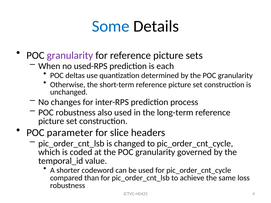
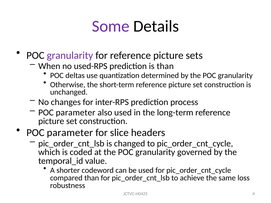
Some colour: blue -> purple (111, 26)
is each: each -> than (165, 66)
robustness: robustness -> parameter (76, 113)
